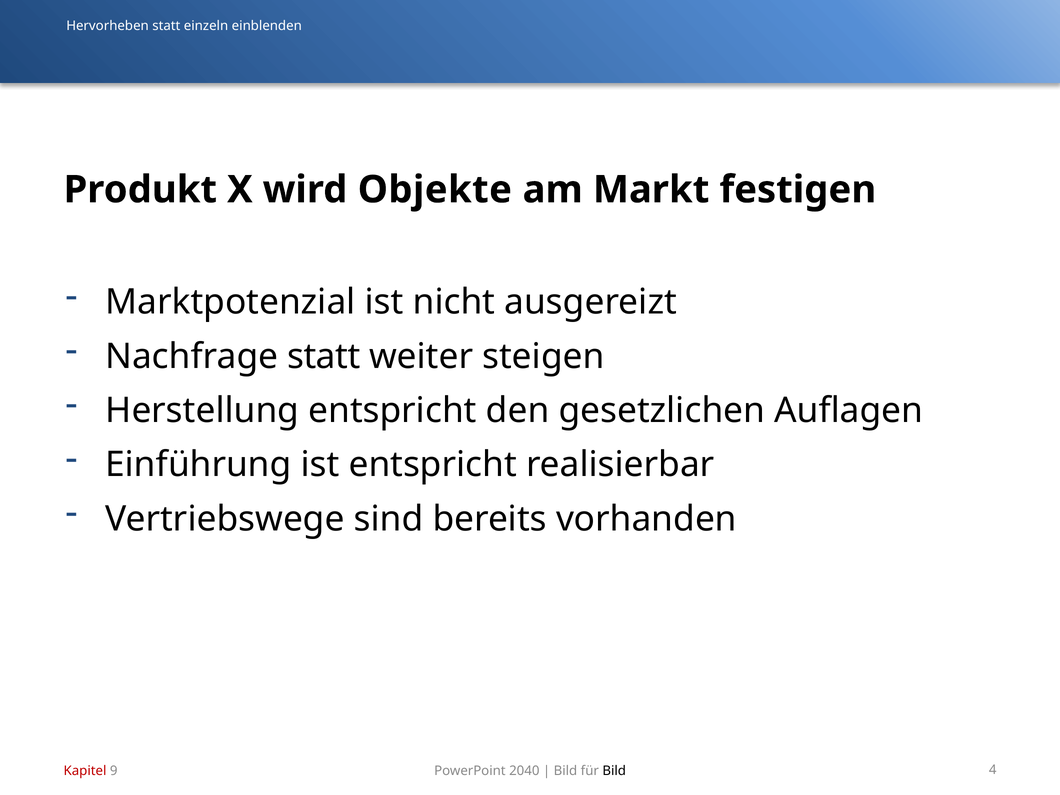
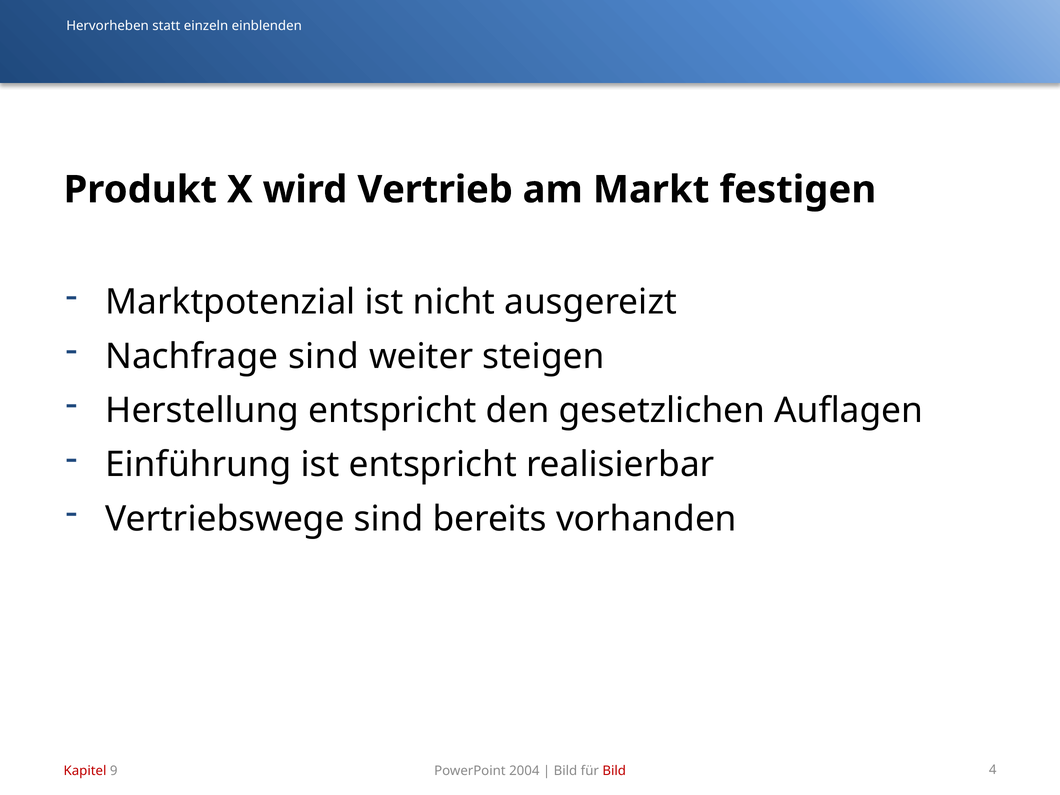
Objekte: Objekte -> Vertrieb (435, 190)
Nachfrage statt: statt -> sind (323, 356)
2040: 2040 -> 2004 (524, 771)
Bild colour: black -> red (614, 771)
